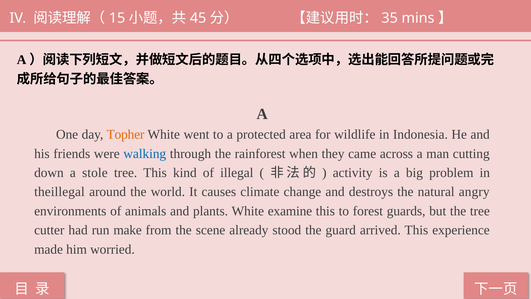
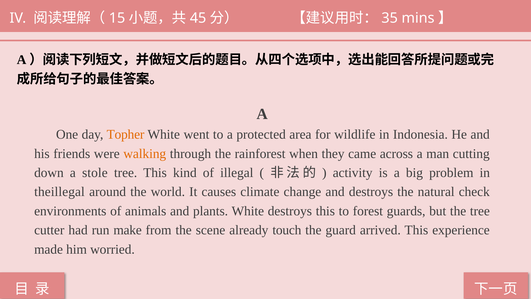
walking colour: blue -> orange (145, 154)
angry: angry -> check (474, 192)
White examine: examine -> destroys (290, 211)
stood: stood -> touch (287, 230)
